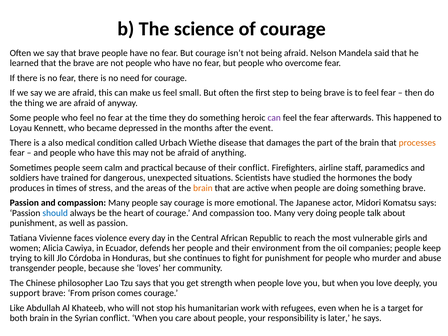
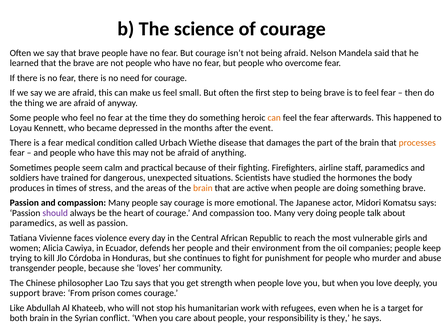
can colour: purple -> orange (274, 118)
a also: also -> fear (56, 143)
their conflict: conflict -> fighting (254, 168)
should colour: blue -> purple (55, 213)
punishment: punishment -> paramedics (33, 223)
is later: later -> they (339, 318)
